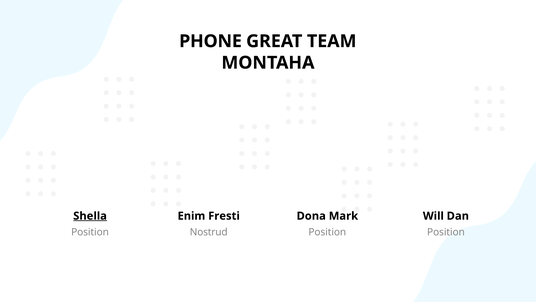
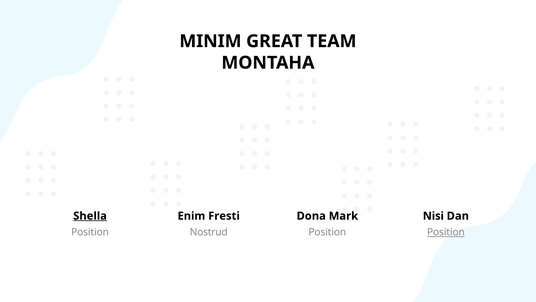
PHONE: PHONE -> MINIM (210, 41)
Will: Will -> Nisi (433, 216)
Position underline: none -> present (446, 232)
